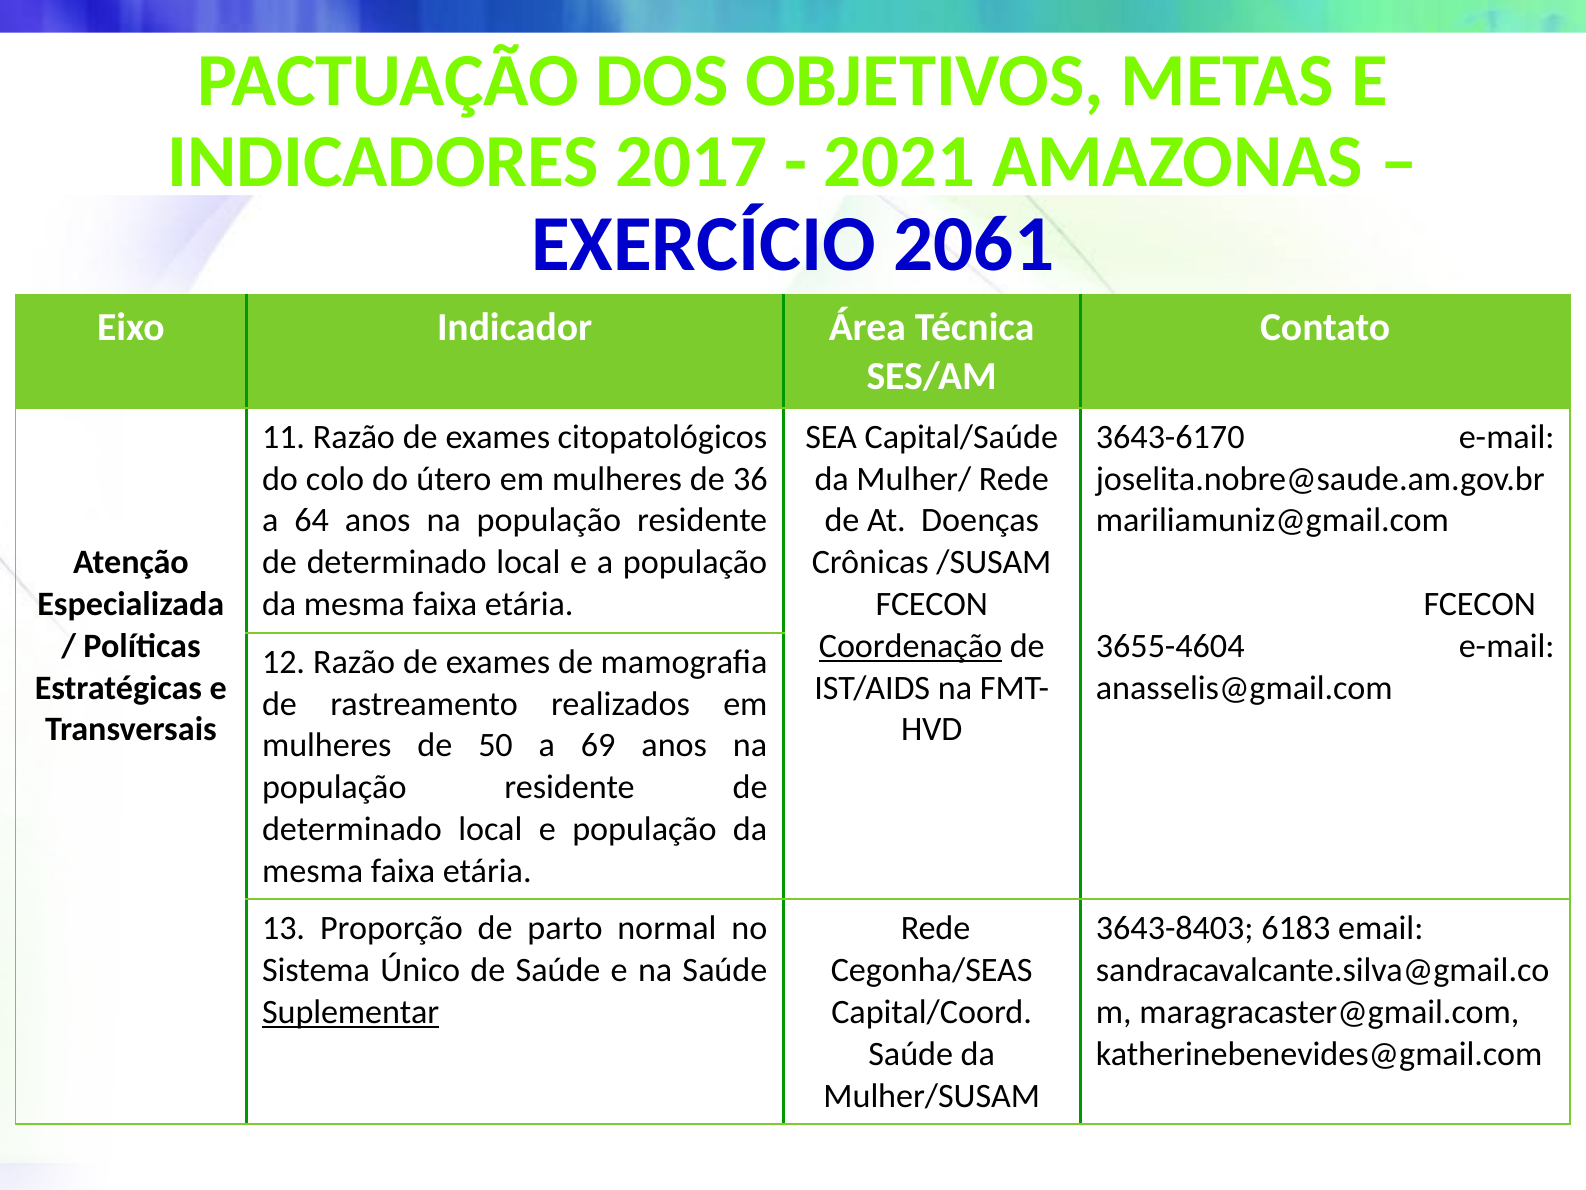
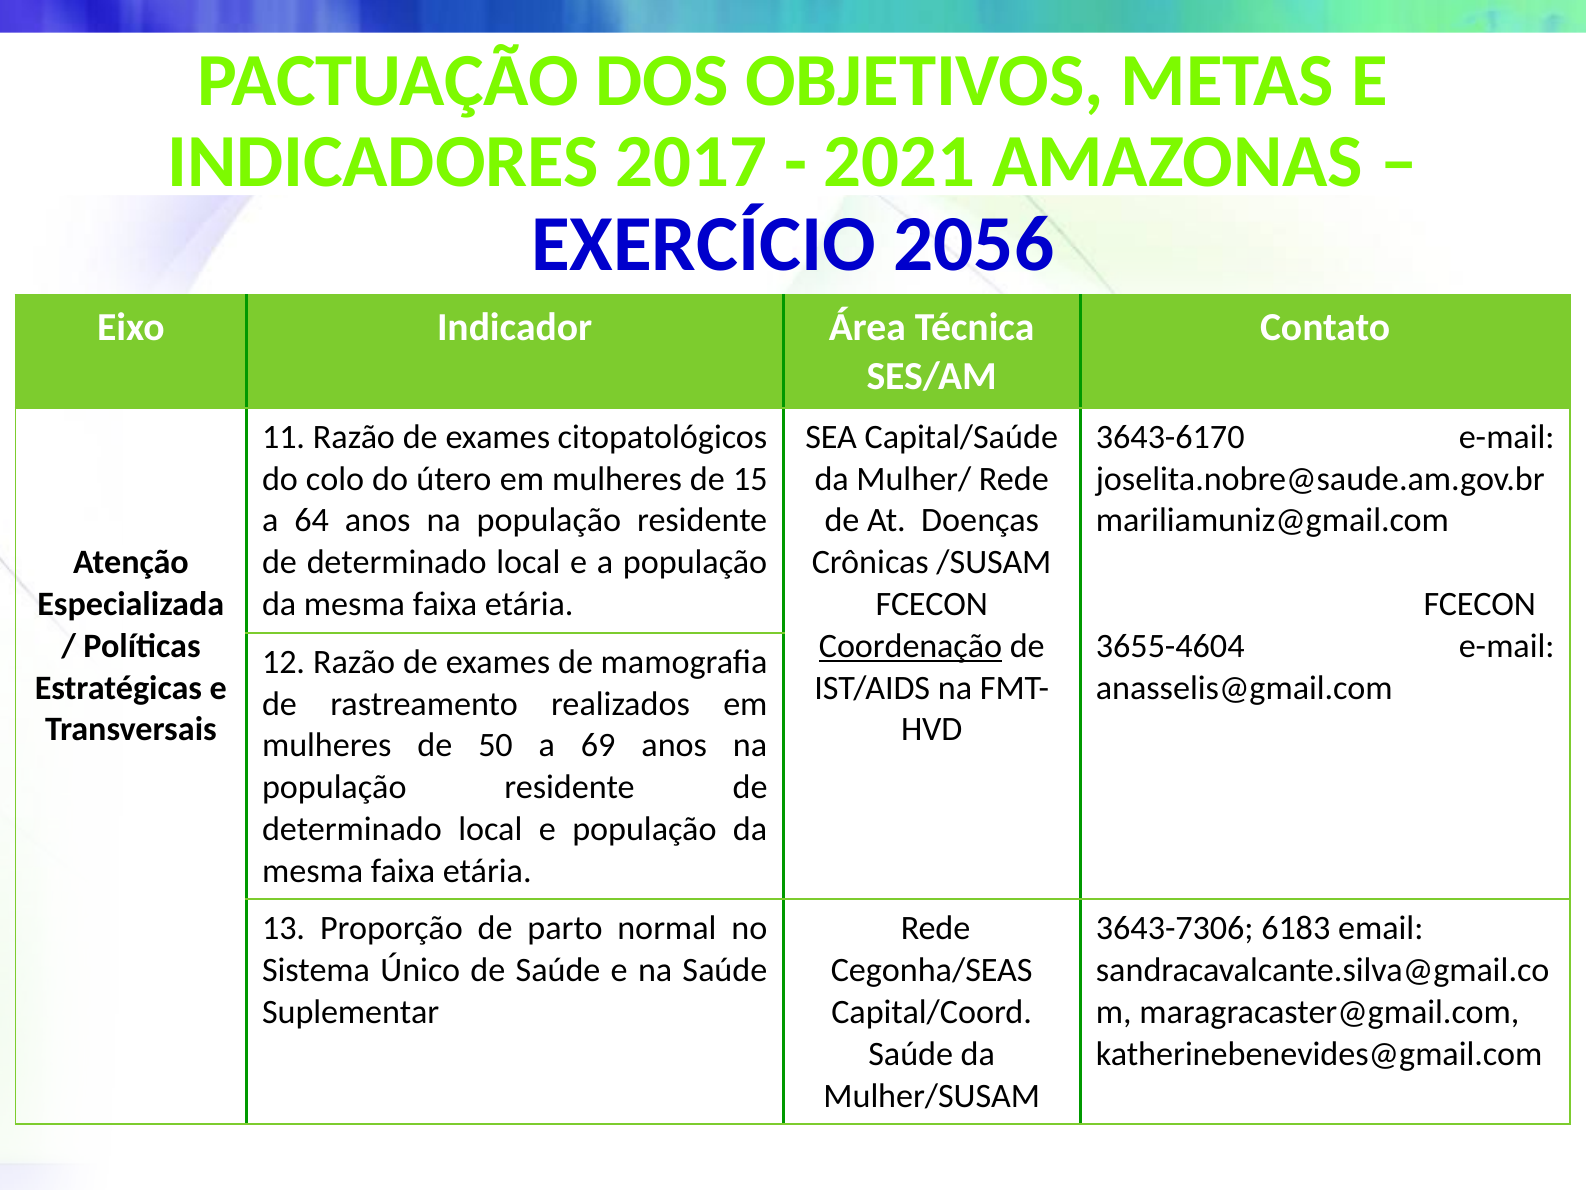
2061: 2061 -> 2056 (974, 245)
36: 36 -> 15 (750, 479)
3643-8403: 3643-8403 -> 3643-7306 (1175, 928)
Suplementar underline: present -> none (351, 1012)
